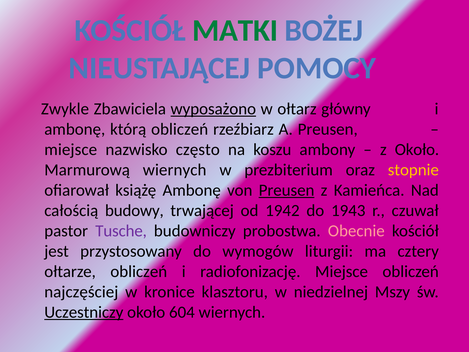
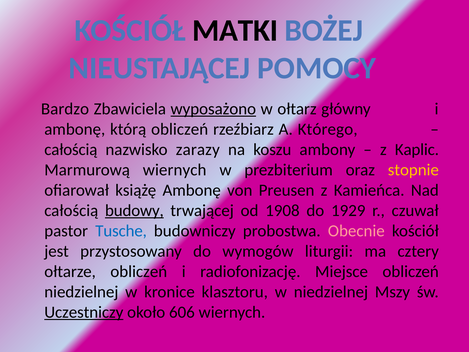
MATKI colour: green -> black (235, 31)
Zwykle: Zwykle -> Bardzo (65, 109)
A Preusen: Preusen -> Którego (328, 129)
miejsce: miejsce -> całością (71, 150)
często: często -> zarazy (198, 150)
z Około: Około -> Kaplic (417, 150)
Preusen underline: present -> none (287, 190)
budowy underline: none -> present (134, 211)
1942: 1942 -> 1908 (282, 211)
1943: 1943 -> 1929 (348, 211)
Tusche colour: purple -> blue (121, 231)
najczęściej: najczęściej -> niedzielnej (81, 292)
604: 604 -> 606 (182, 312)
